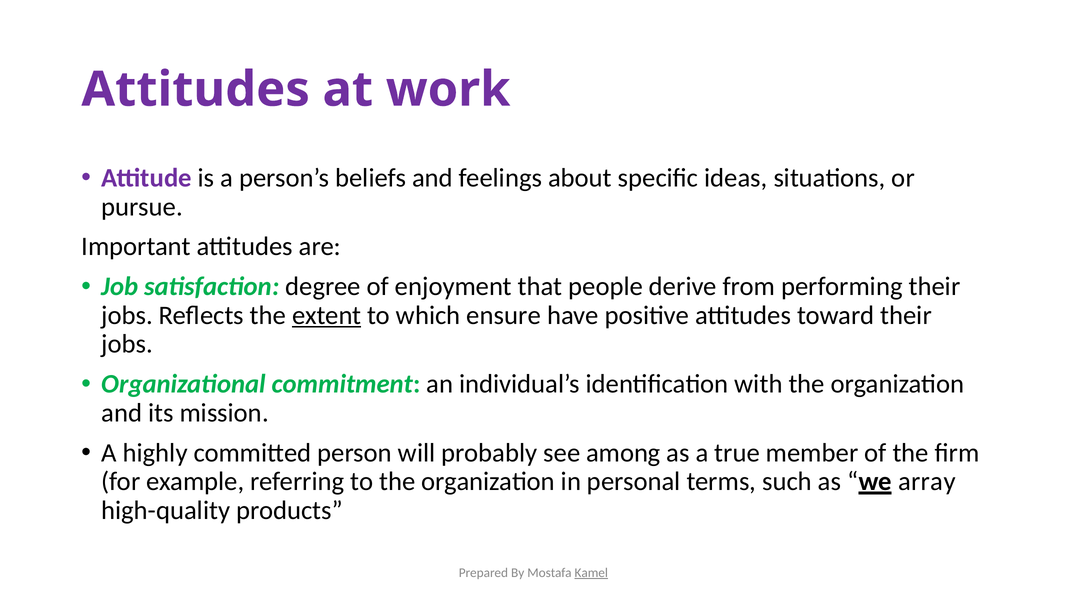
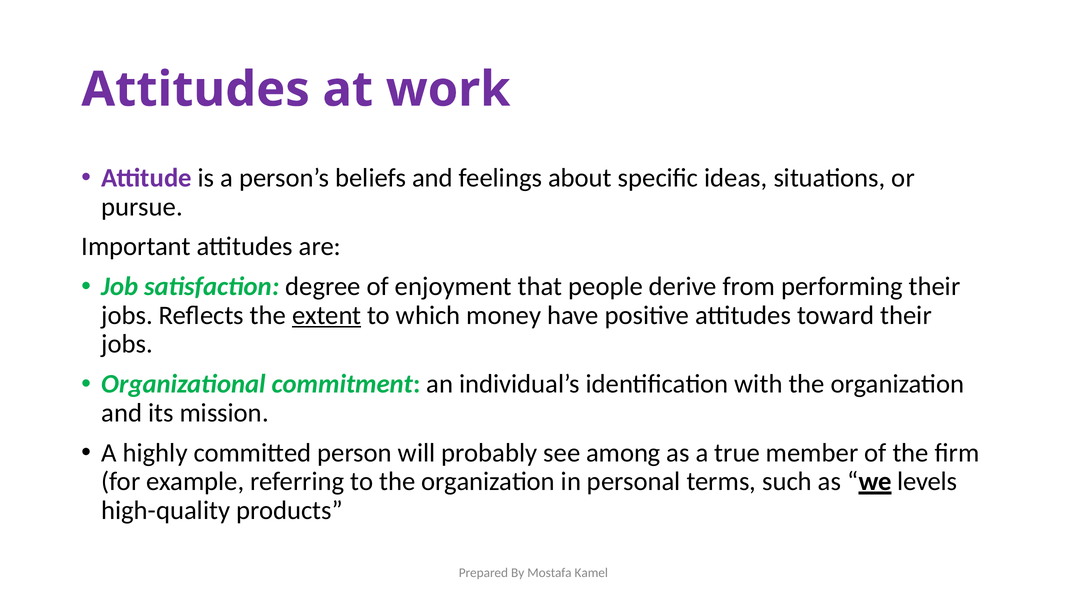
ensure: ensure -> money (504, 315)
array: array -> levels (927, 482)
Kamel underline: present -> none (591, 573)
